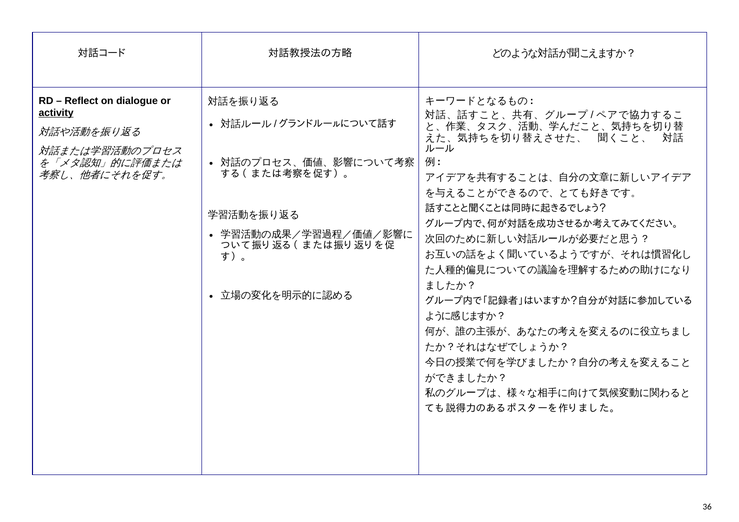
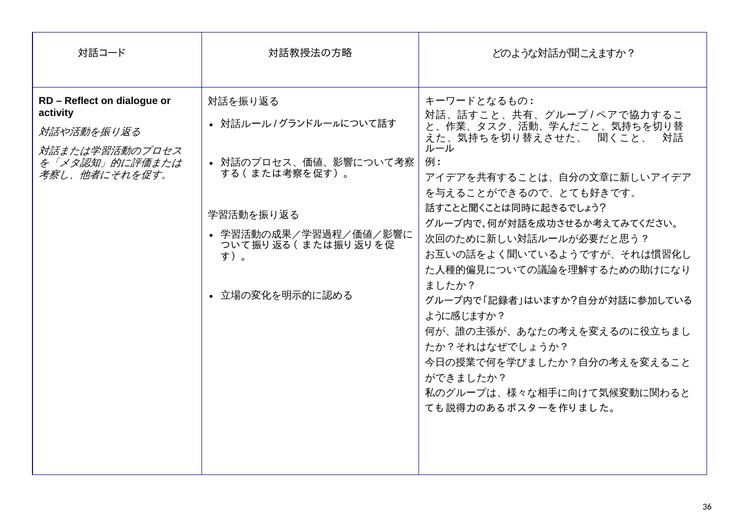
activity underline: present -> none (56, 113)
